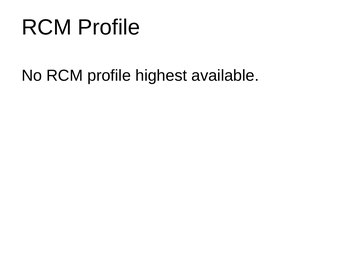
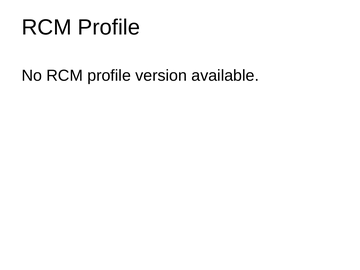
highest: highest -> version (161, 75)
